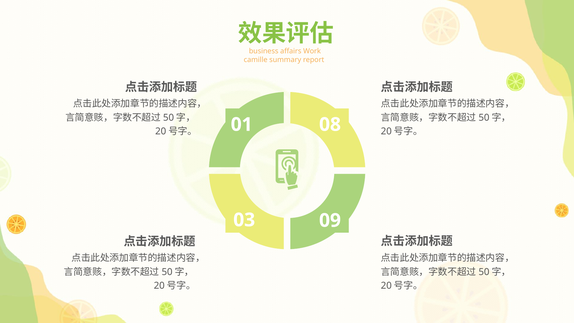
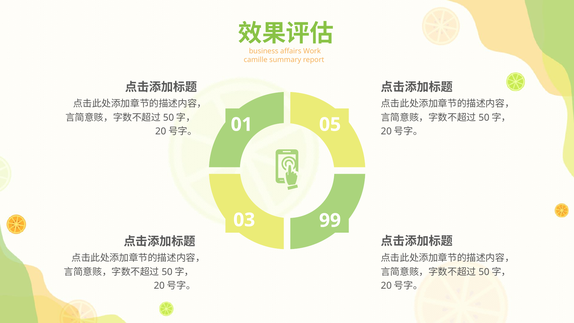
08: 08 -> 05 (330, 124)
09: 09 -> 99 (330, 220)
